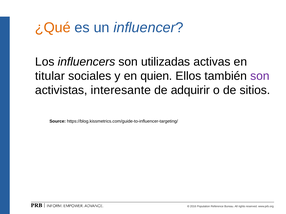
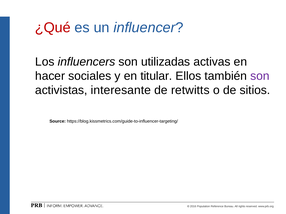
¿Qué colour: orange -> red (53, 28)
titular: titular -> hacer (50, 76)
quien: quien -> titular (156, 76)
adquirir: adquirir -> retwitts (190, 90)
